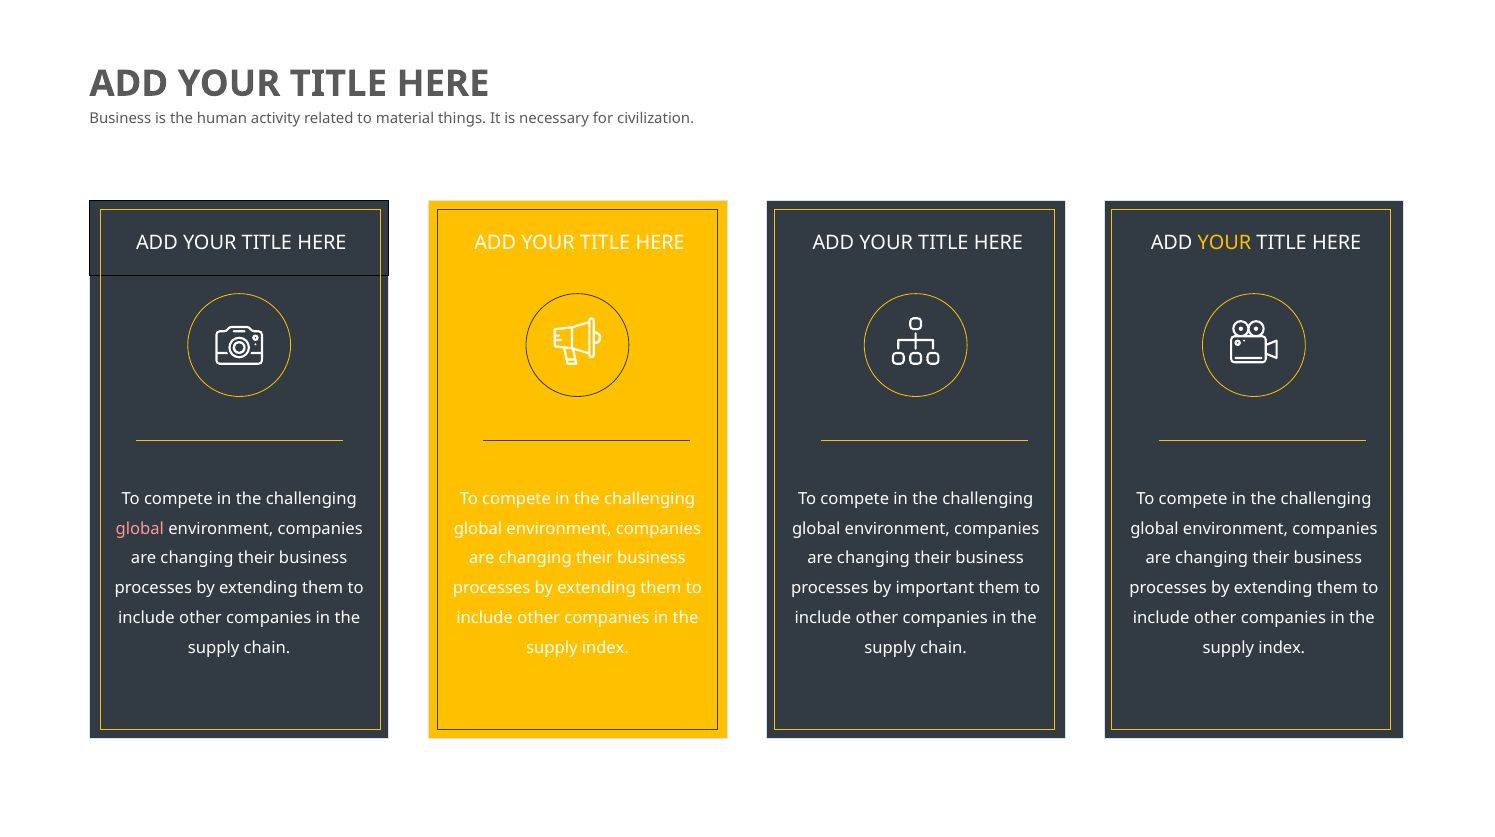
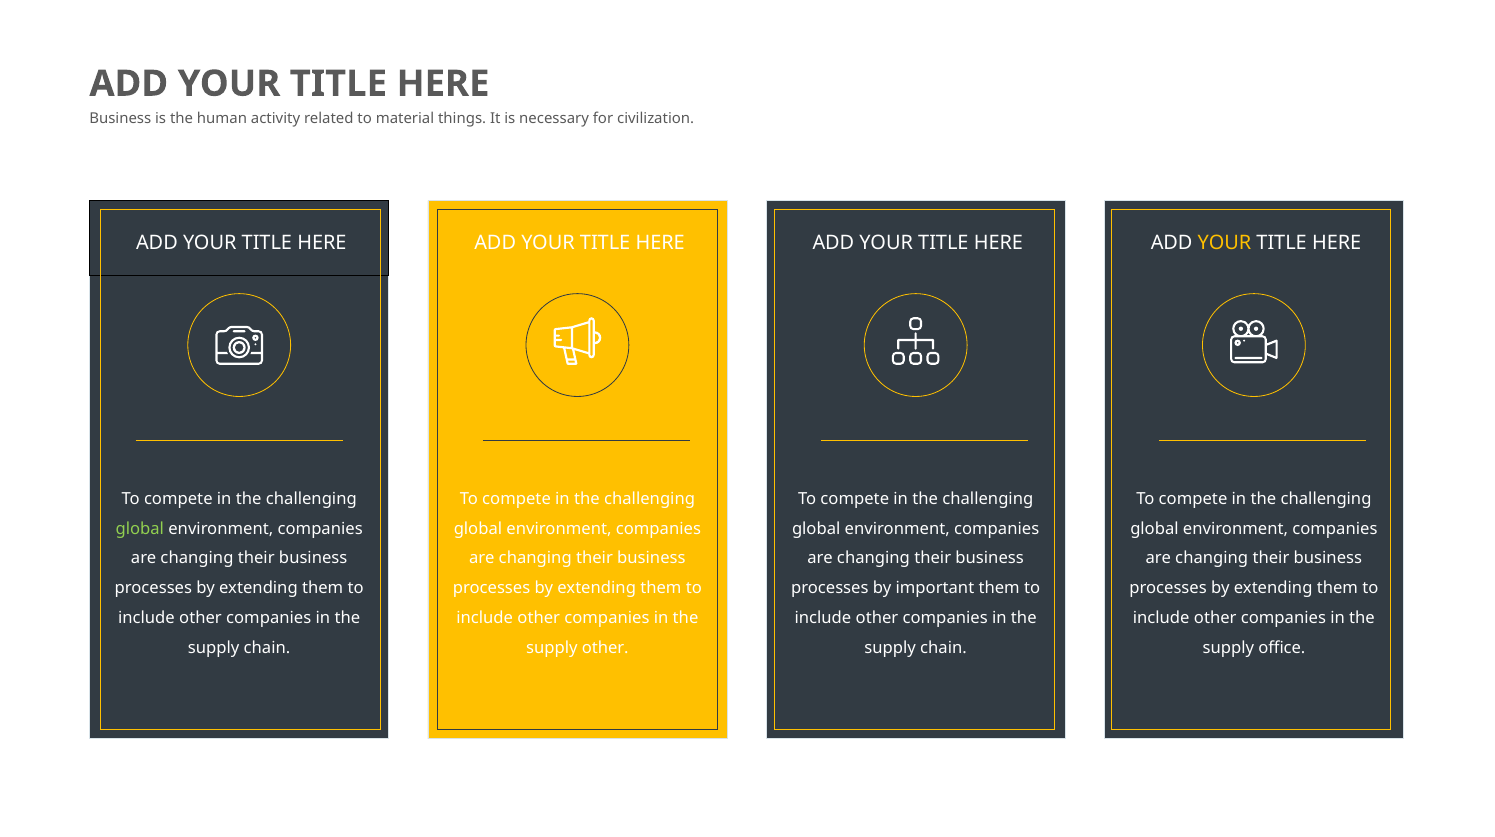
global colour: pink -> light green (140, 529)
index: index -> other (605, 648)
index: index -> office (1282, 648)
